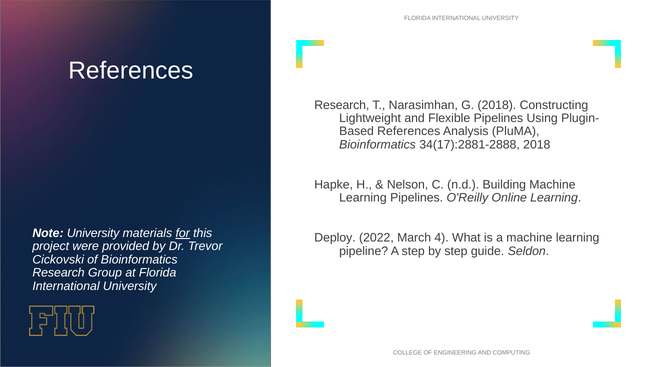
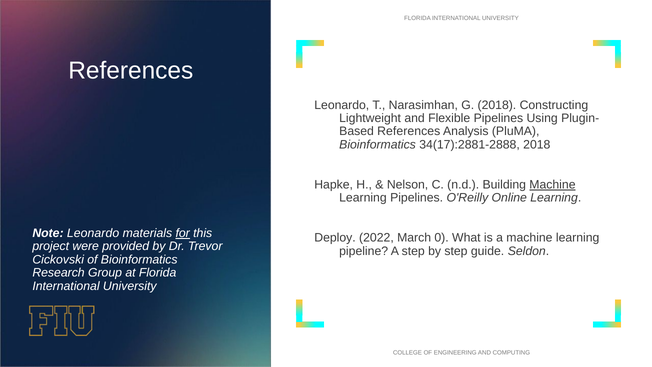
Research: Research -> Leonardo (342, 105)
Machine underline: none -> present (552, 185)
Note University: University -> Leonardo (93, 233)
4: 4 -> 0 (442, 238)
